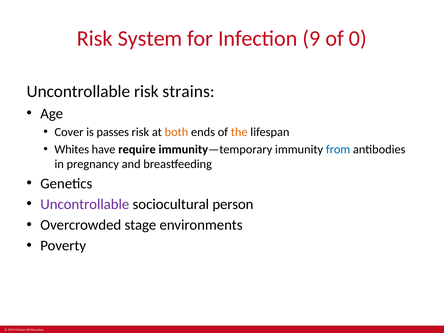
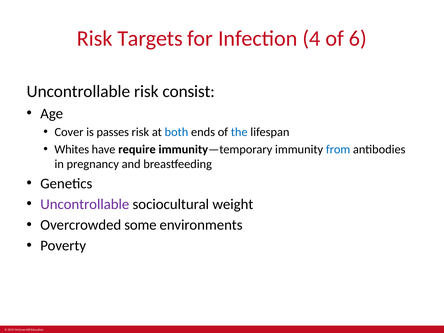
System: System -> Targets (150, 39)
9: 9 -> 4 (312, 39)
0: 0 -> 6 (358, 39)
strains: strains -> consist (189, 91)
both colour: orange -> blue (176, 132)
the colour: orange -> blue (239, 132)
person: person -> weight (233, 204)
stage: stage -> some (140, 225)
